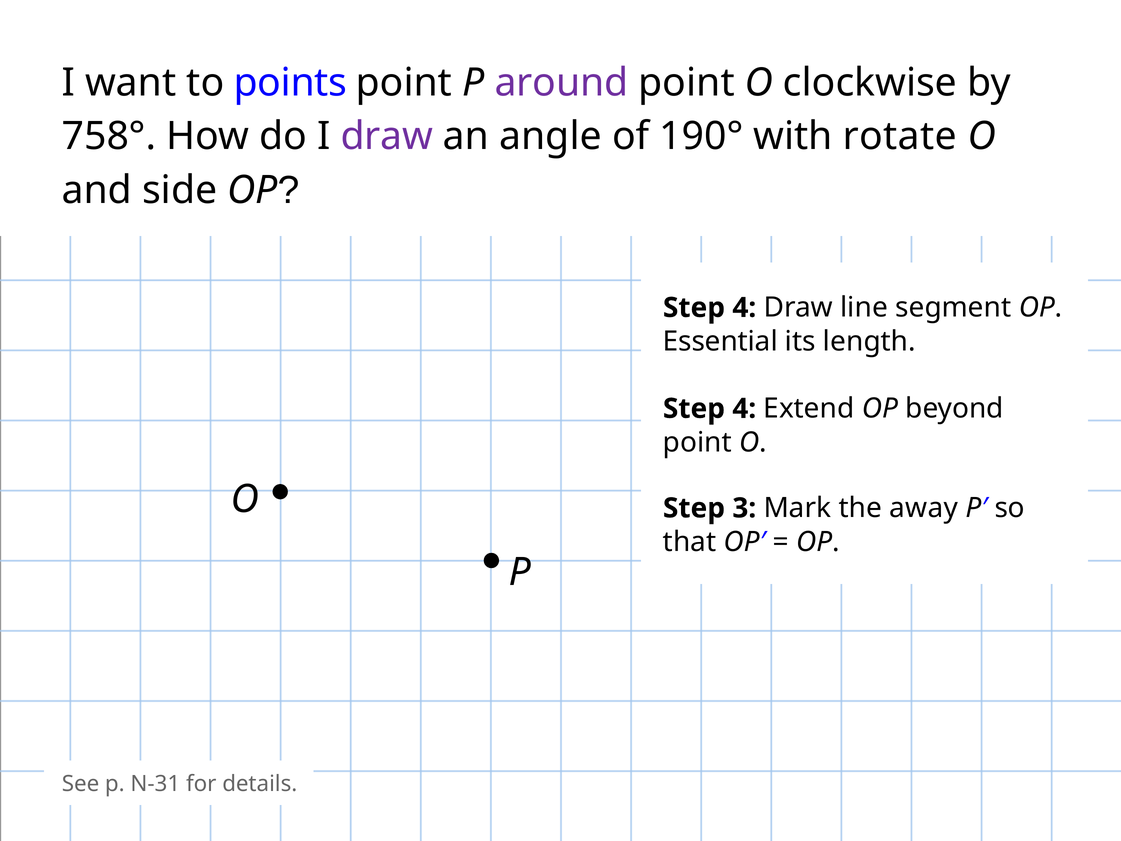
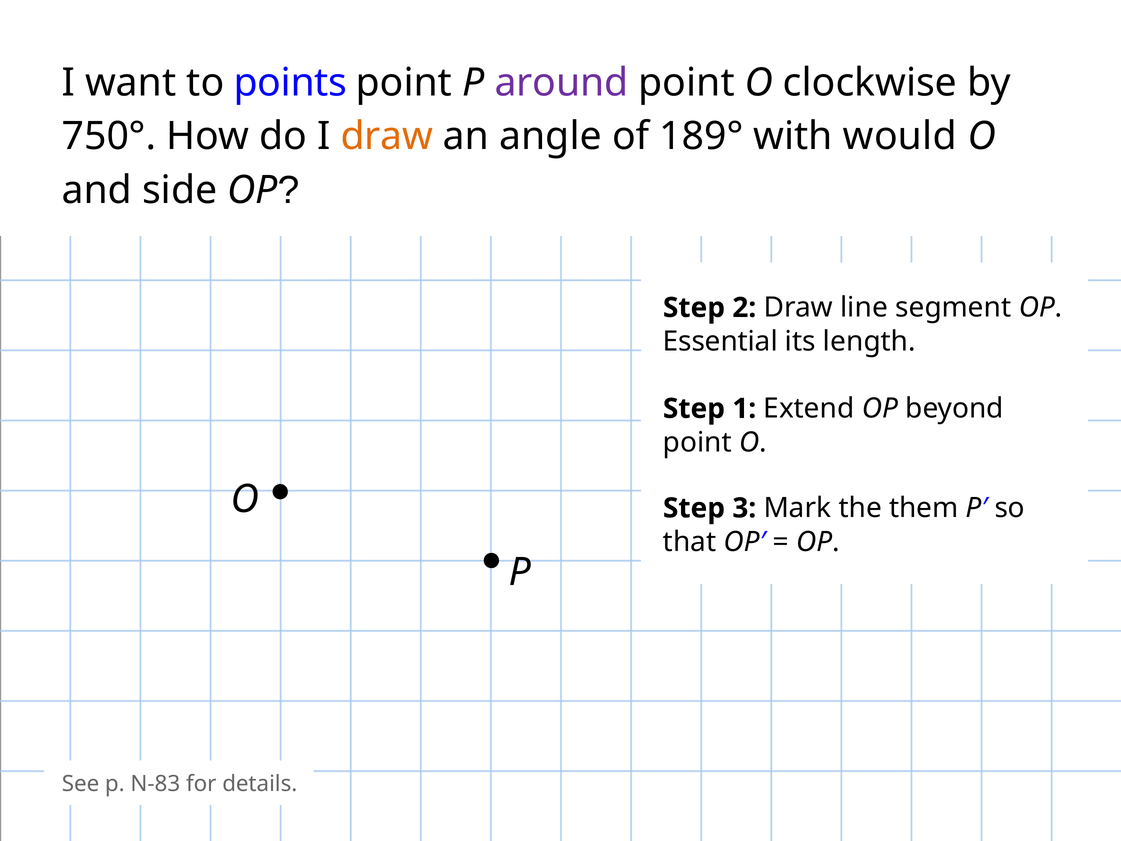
758°: 758° -> 750° (109, 136)
draw colour: purple -> orange (387, 136)
190°: 190° -> 189° (701, 136)
rotate: rotate -> would (900, 136)
4: 4 -> 2 (744, 308)
4: 4 -> 1 (744, 409)
away: away -> them (924, 508)
N-31: N-31 -> N-83 (155, 784)
